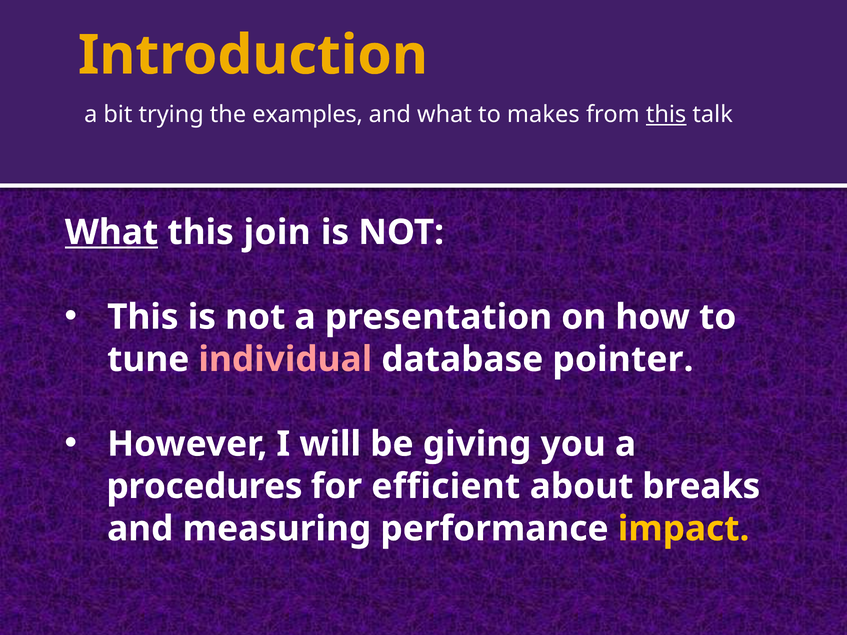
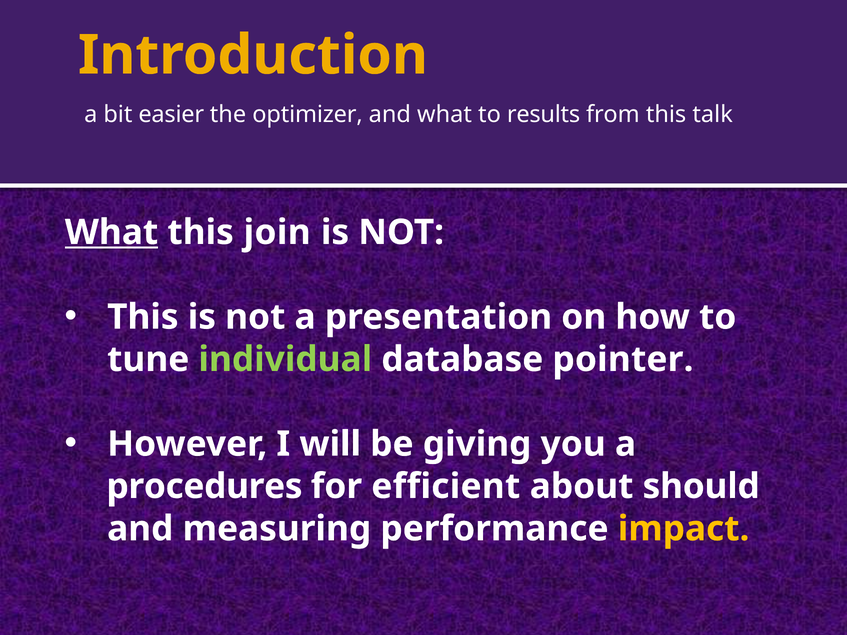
trying: trying -> easier (171, 115)
examples: examples -> optimizer (308, 115)
makes: makes -> results (544, 115)
this underline: present -> none (666, 115)
individual colour: pink -> light green (285, 360)
breaks: breaks -> should (701, 487)
